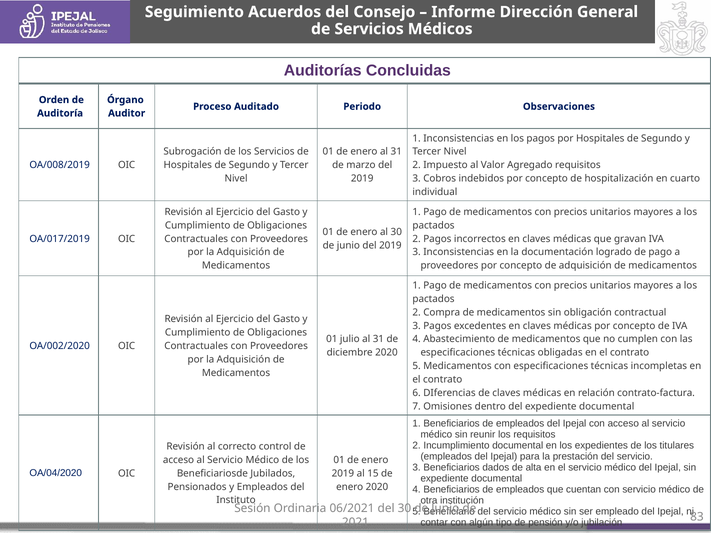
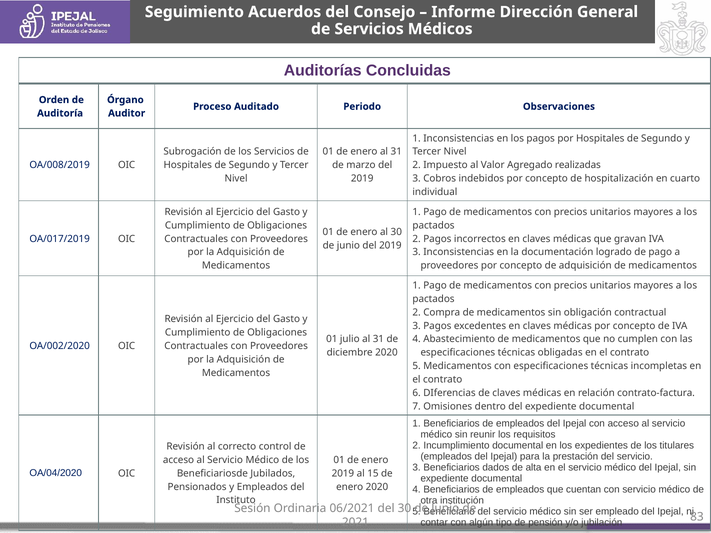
Agregado requisitos: requisitos -> realizadas (578, 165)
